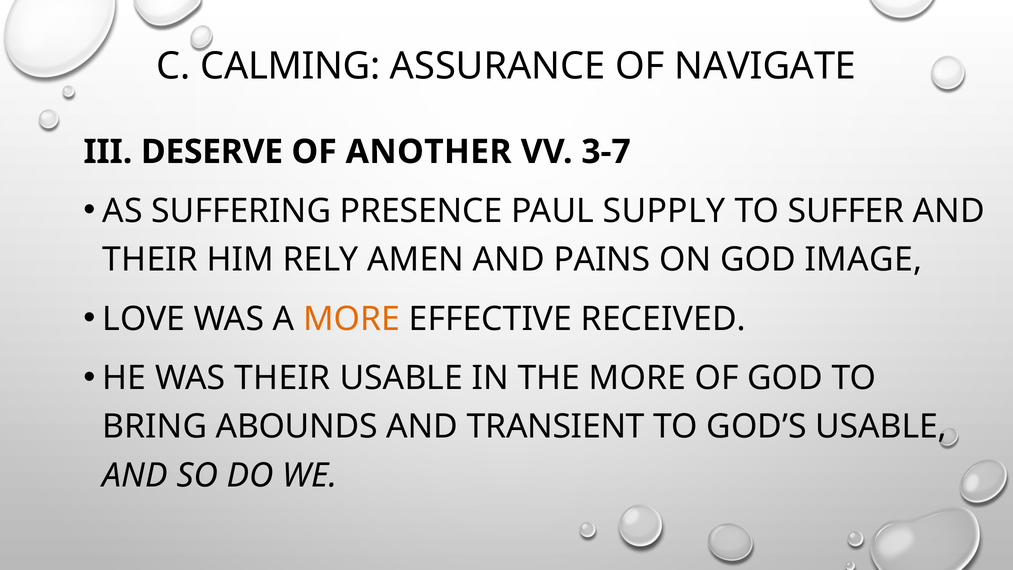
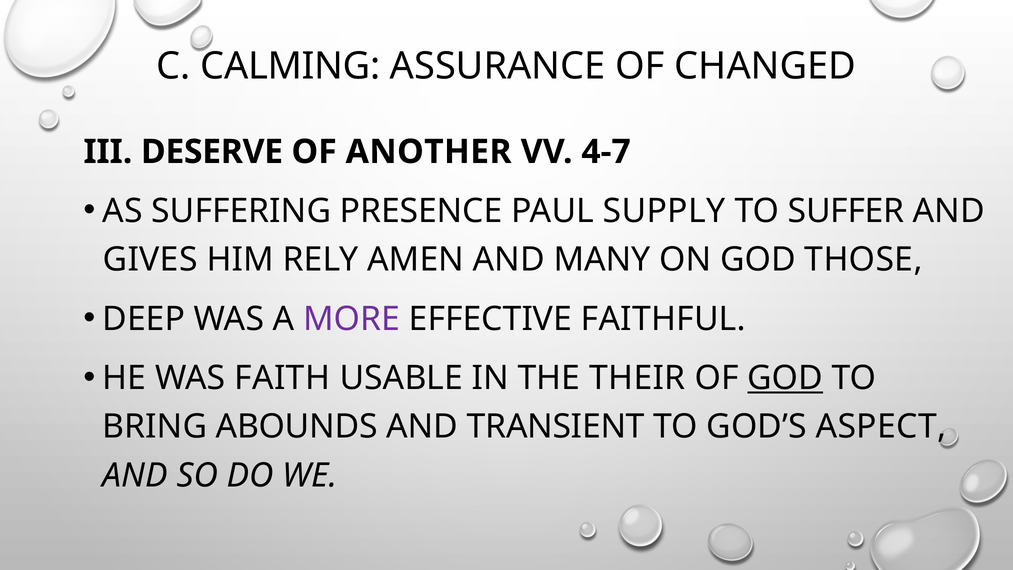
NAVIGATE: NAVIGATE -> CHANGED (765, 66)
3-7: 3-7 -> 4-7 (606, 152)
THEIR: THEIR -> GIVES (150, 260)
PAINS: PAINS -> MANY (602, 260)
IMAGE: IMAGE -> THOSE (863, 260)
LOVE: LOVE -> DEEP (144, 319)
MORE colour: orange -> purple (352, 319)
RECEIVED: RECEIVED -> FAITHFUL (663, 319)
WAS THEIR: THEIR -> FAITH (282, 378)
THE MORE: MORE -> THEIR (637, 378)
GOD underline: none -> present (785, 378)
GOD’S USABLE: USABLE -> ASPECT (881, 427)
